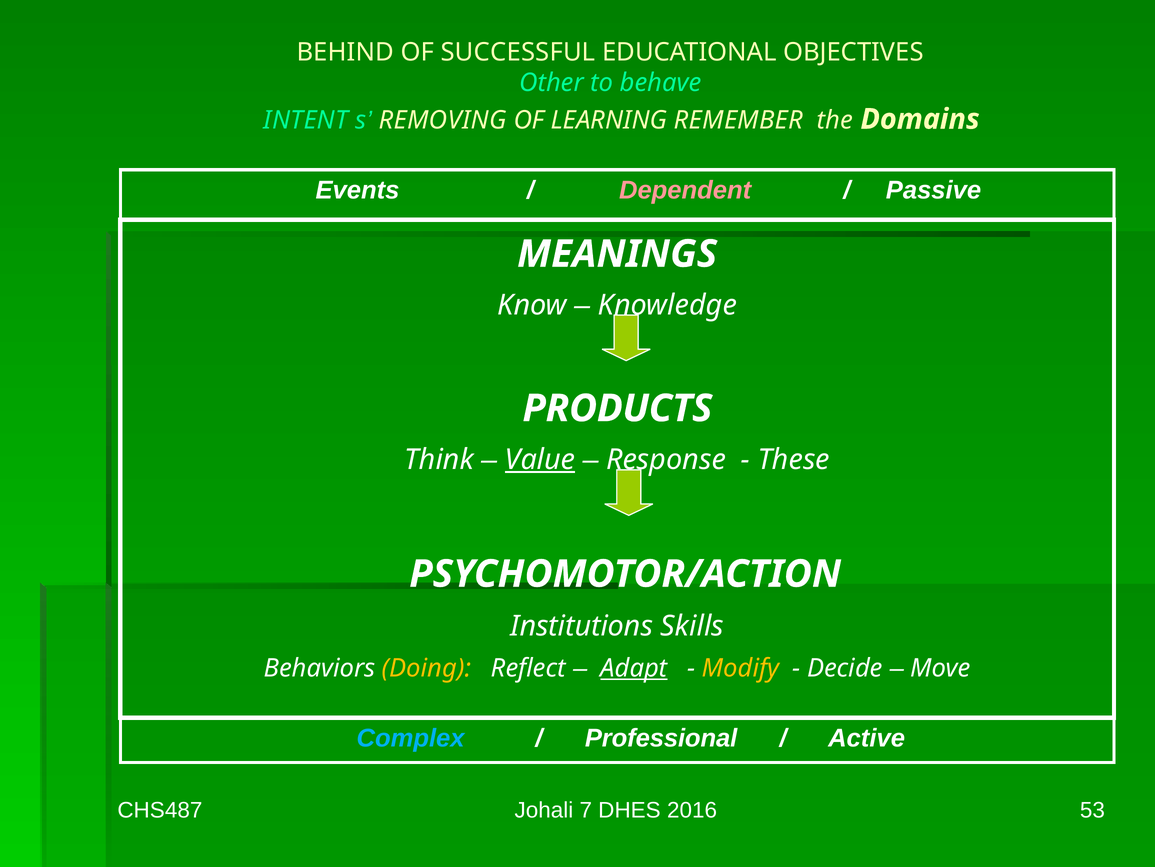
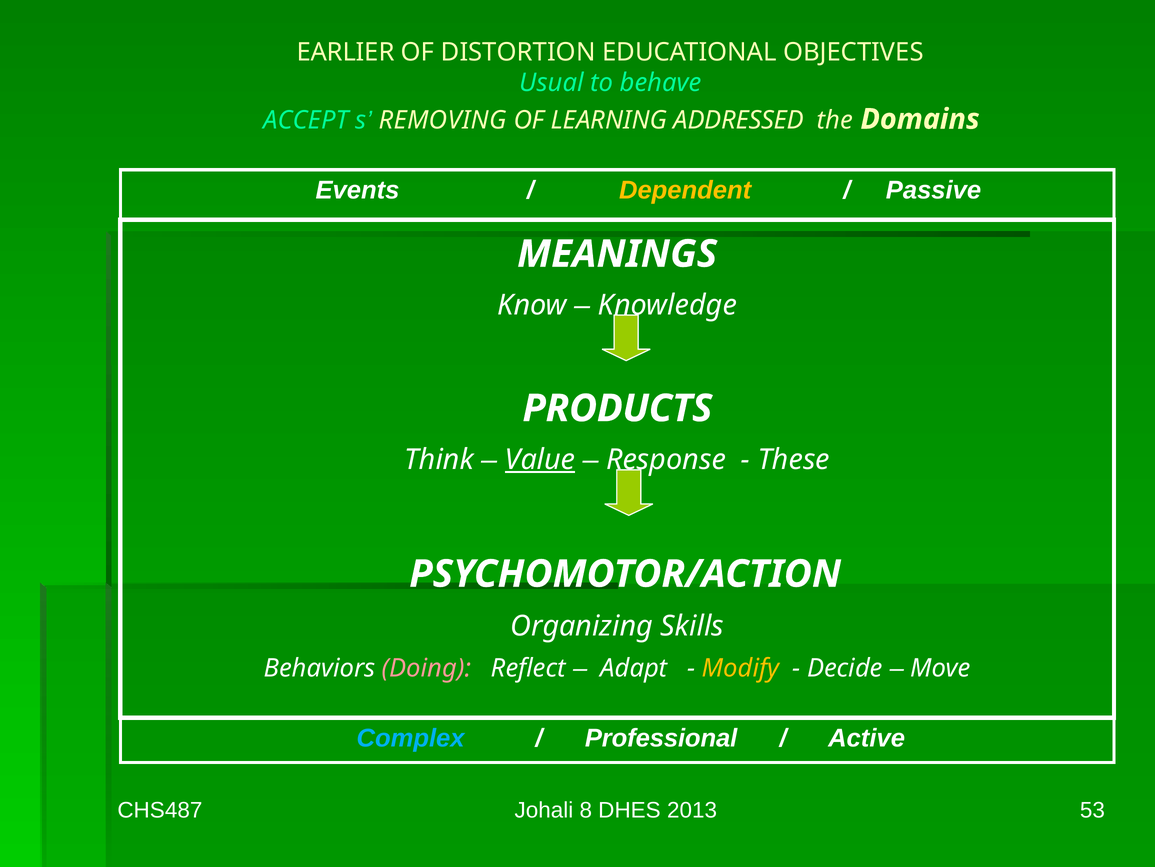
BEHIND: BEHIND -> EARLIER (346, 52)
SUCCESSFUL: SUCCESSFUL -> DISTORTION (518, 52)
Other: Other -> Usual (552, 83)
INTENT: INTENT -> ACCEPT (306, 120)
REMEMBER: REMEMBER -> ADDRESSED (739, 120)
Dependent colour: pink -> yellow (685, 190)
Institutions: Institutions -> Organizing (582, 626)
Doing colour: yellow -> pink (426, 668)
Adapt underline: present -> none (634, 668)
7: 7 -> 8 (586, 810)
2016: 2016 -> 2013 (692, 810)
